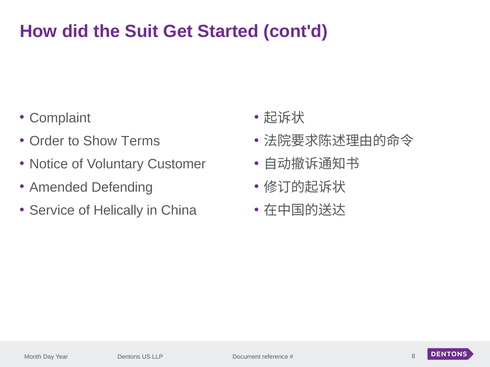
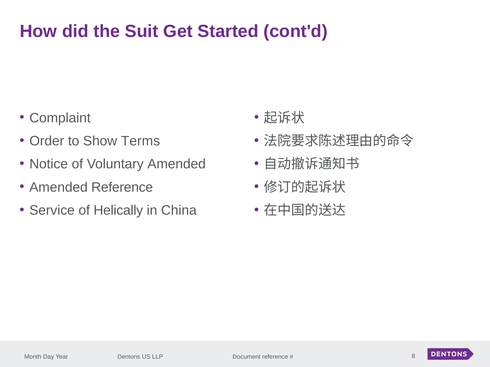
Voluntary Customer: Customer -> Amended (177, 164)
Amended Defending: Defending -> Reference (122, 187)
